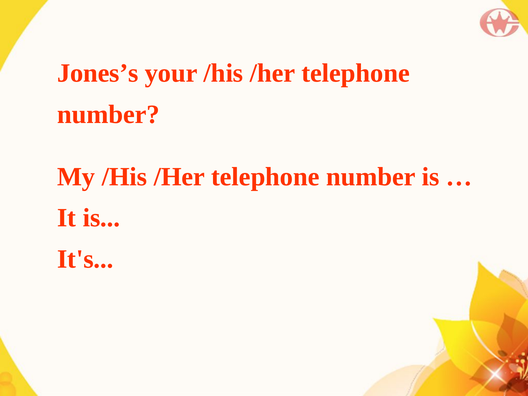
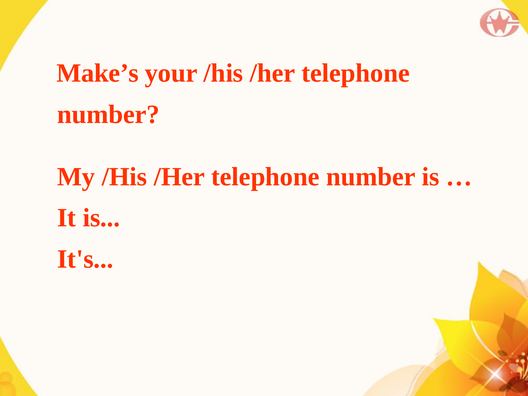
Jones’s: Jones’s -> Make’s (98, 73)
